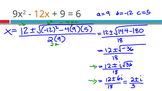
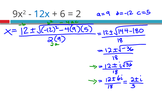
12x colour: orange -> blue (42, 14)
9: 9 -> 6 (63, 14)
6: 6 -> 2 (78, 14)
